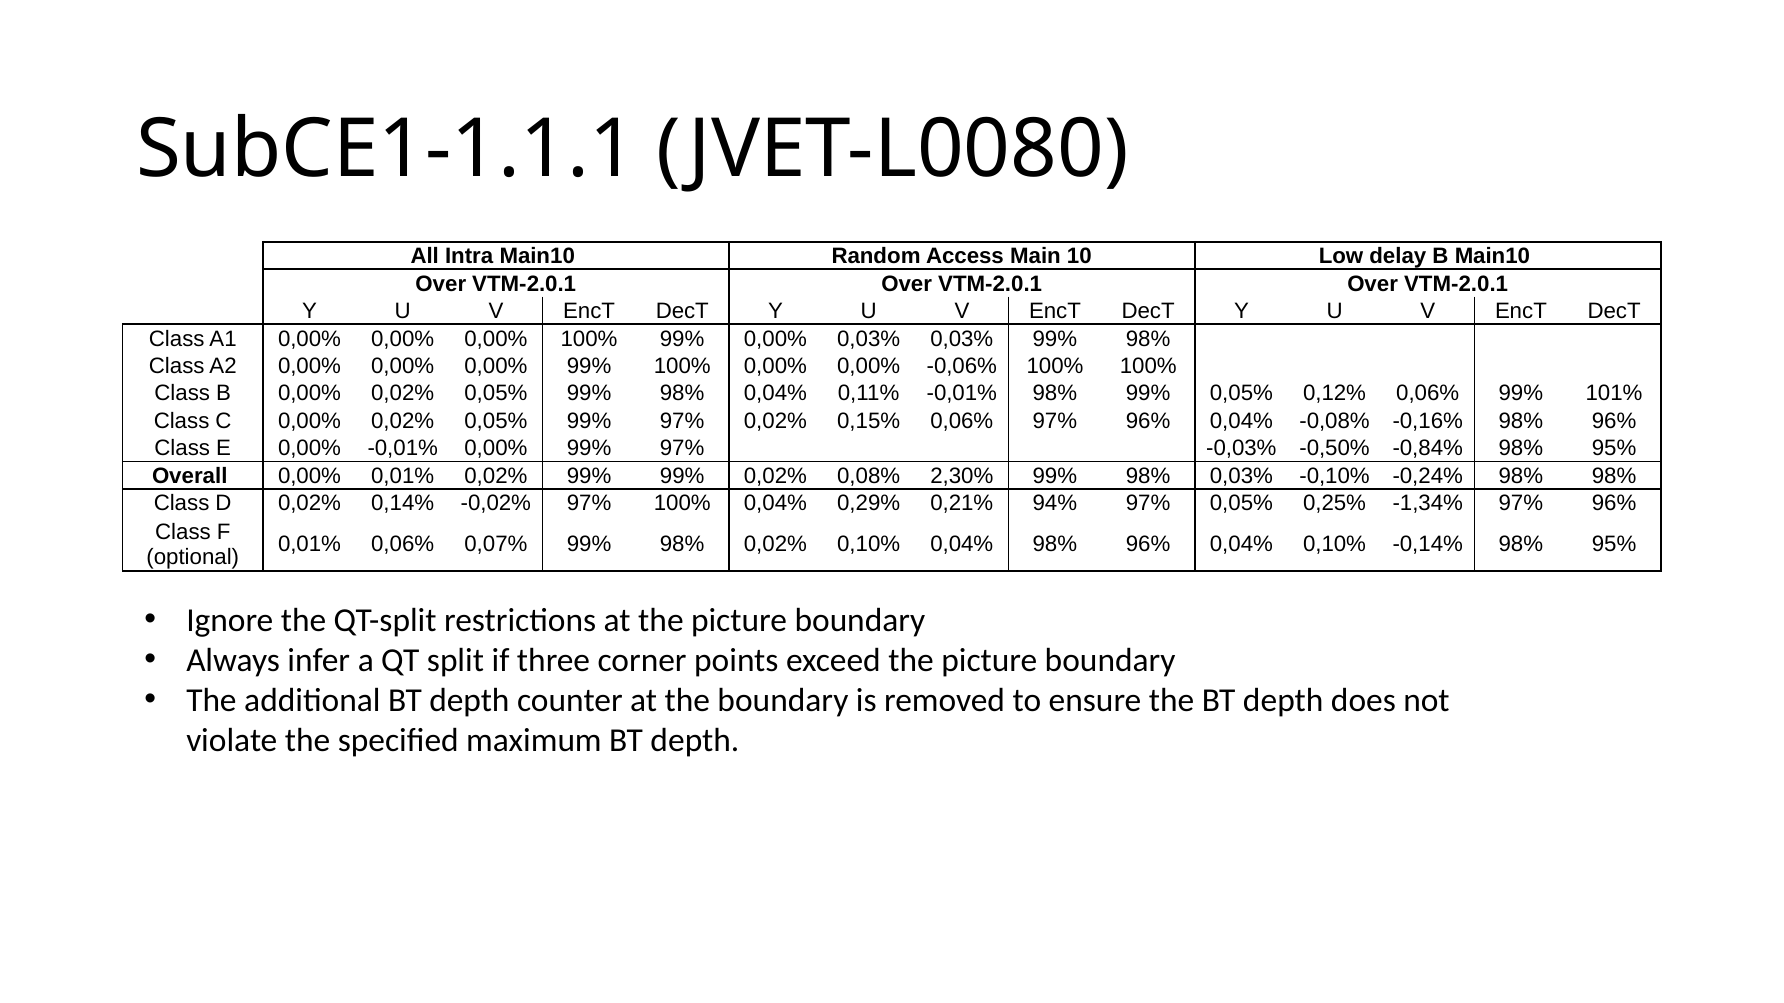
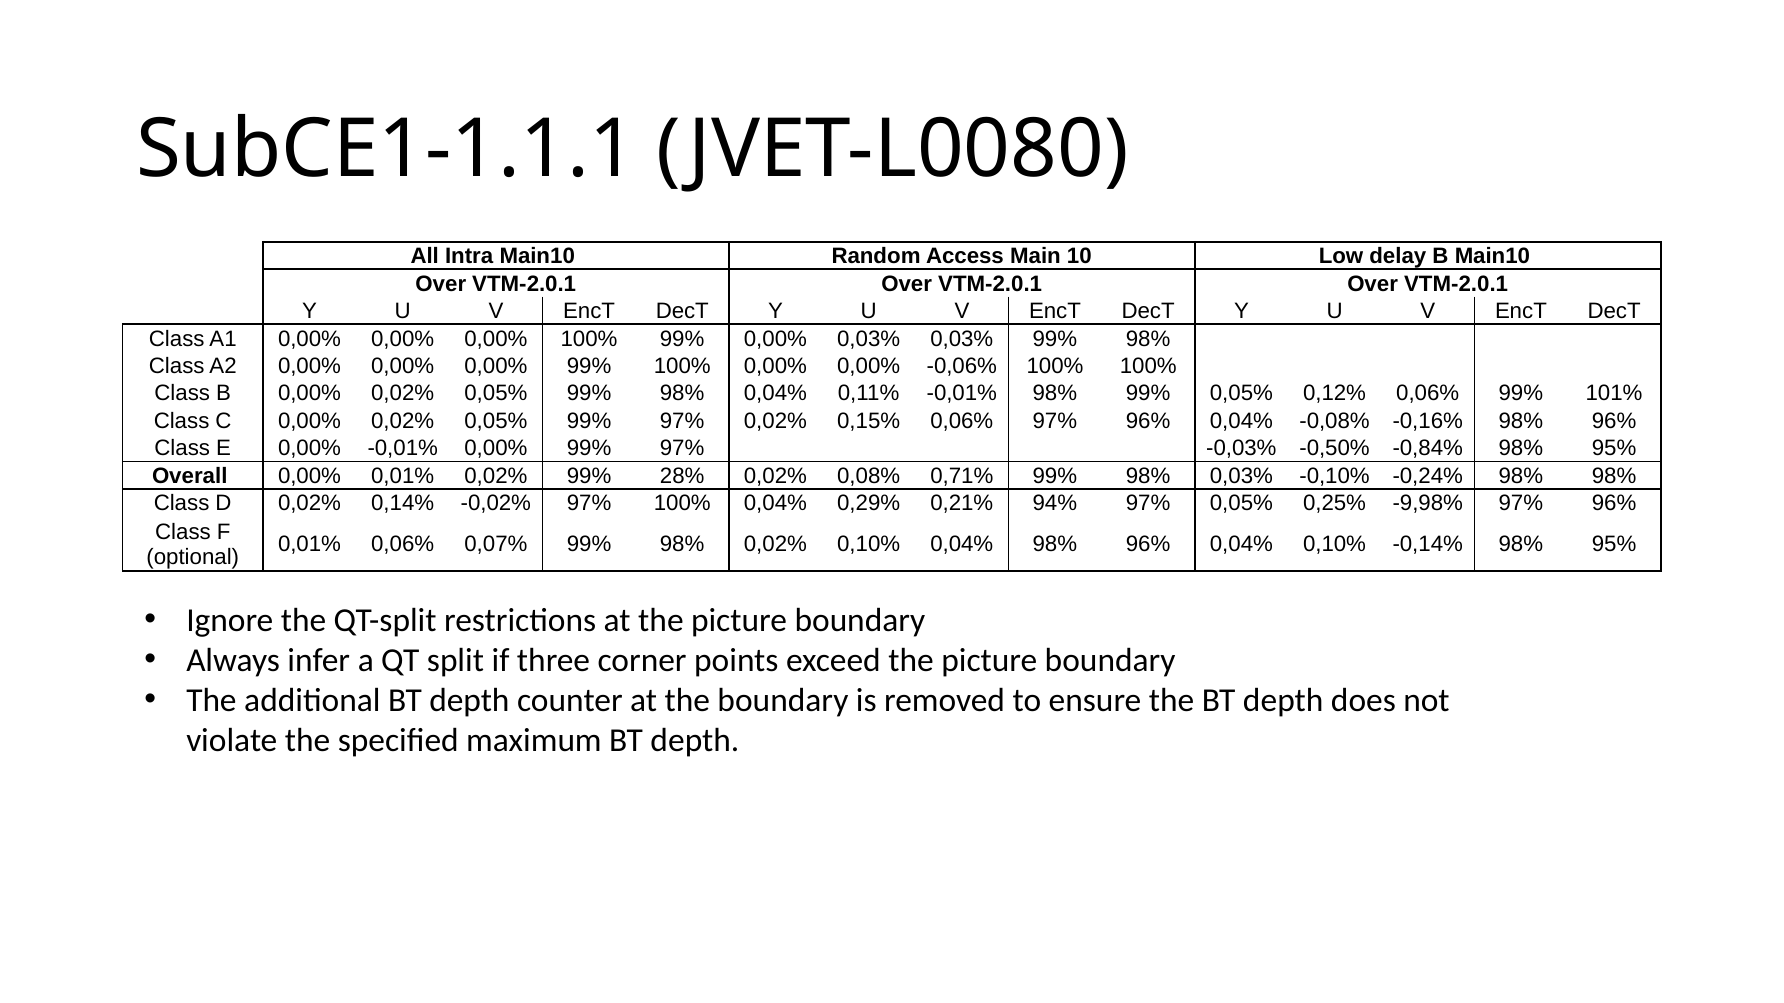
99% 99%: 99% -> 28% (682, 476)
2,30%: 2,30% -> 0,71% (962, 476)
-1,34%: -1,34% -> -9,98% (1428, 504)
